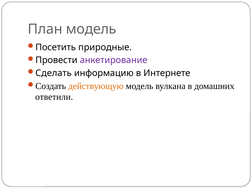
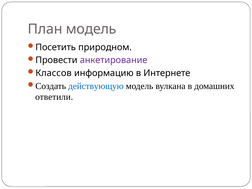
природные: природные -> природном (105, 47)
Сделать: Сделать -> Классов (54, 73)
действующую colour: orange -> blue (96, 86)
